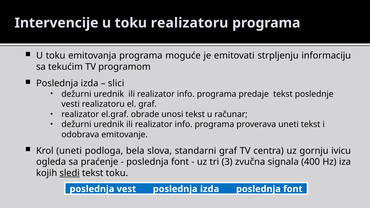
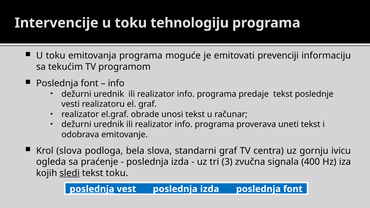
toku realizatoru: realizatoru -> tehnologiju (190, 23)
strpljenju: strpljenju -> prevenciji (278, 56)
izda: izda -> font (90, 83)
slici: slici -> info (116, 83)
Krol uneti: uneti -> slova (69, 151)
font: font -> izda (180, 162)
poslednja underline: none -> present (92, 189)
